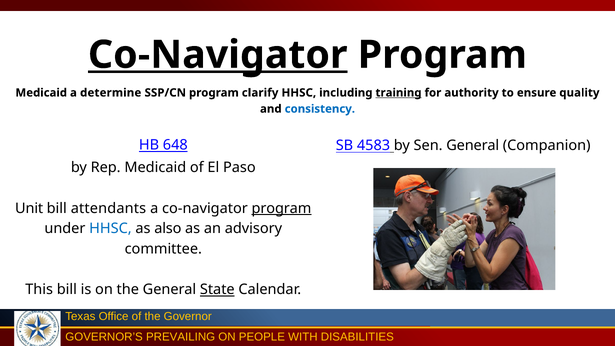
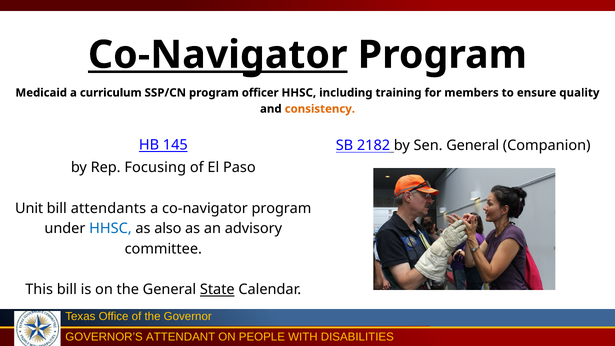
determine: determine -> curriculum (111, 93)
clarify: clarify -> officer (260, 93)
training underline: present -> none (399, 93)
authority: authority -> members (471, 93)
consistency colour: blue -> orange (320, 109)
648: 648 -> 145 (175, 145)
4583: 4583 -> 2182 (374, 146)
Rep Medicaid: Medicaid -> Focusing (155, 168)
program underline: present -> none (281, 208)
PREVAILING: PREVAILING -> ATTENDANT (181, 337)
